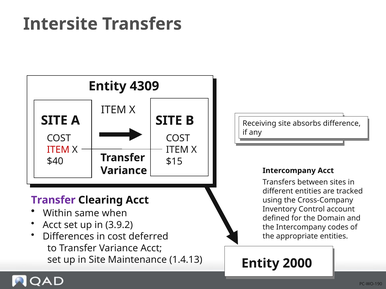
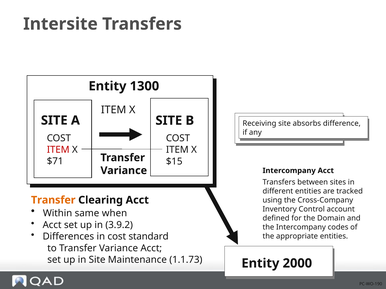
4309: 4309 -> 1300 (144, 86)
$40: $40 -> $71 (55, 161)
Transfer colour: purple -> orange (53, 200)
deferred: deferred -> standard (149, 237)
1.4.13: 1.4.13 -> 1.1.73 (186, 260)
